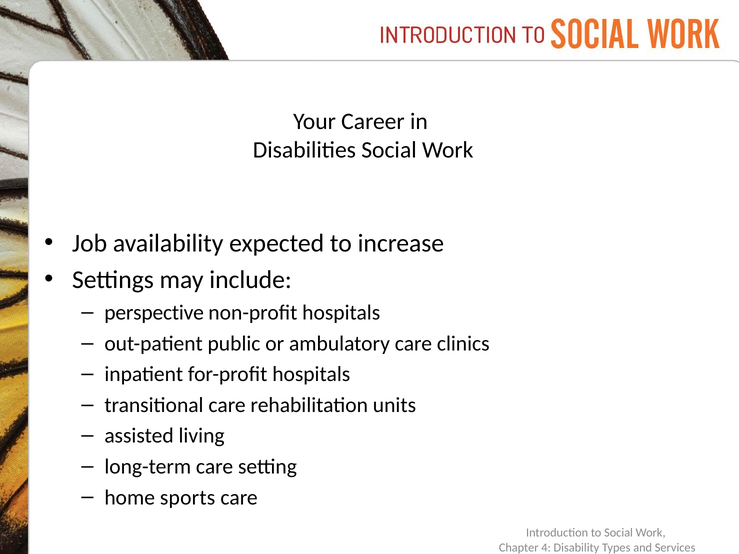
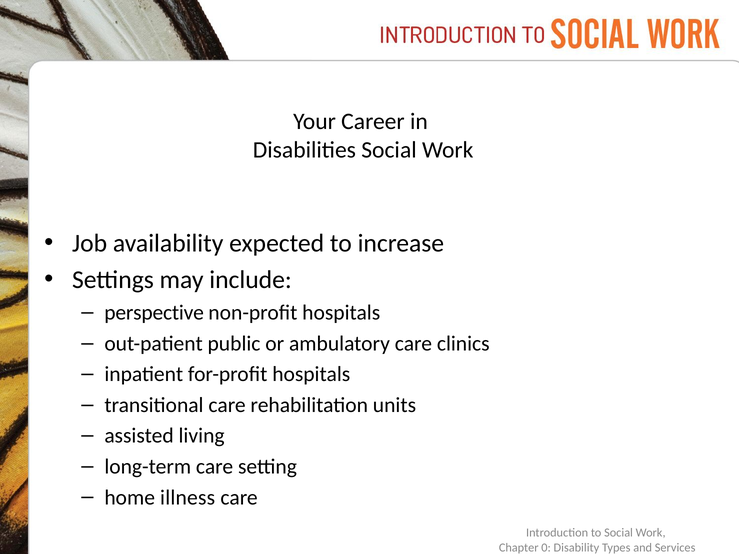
sports: sports -> illness (188, 498)
4: 4 -> 0 (546, 548)
